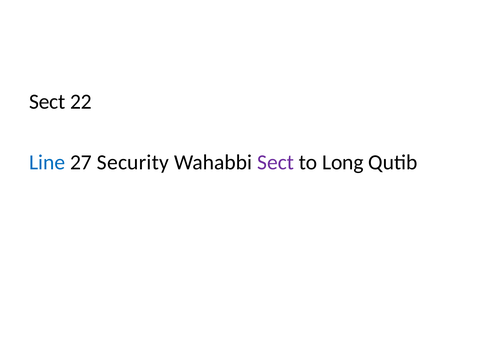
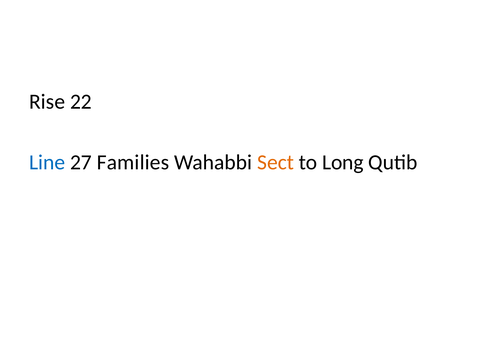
Sect: Sect -> Rise (47, 102)
Security: Security -> Families (133, 162)
Sect colour: purple -> orange (276, 162)
